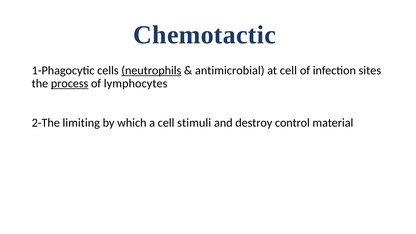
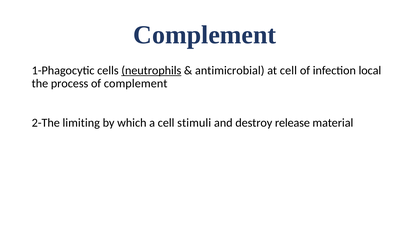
Chemotactic: Chemotactic -> Complement (205, 35)
sites: sites -> local (370, 70)
process underline: present -> none (70, 83)
of lymphocytes: lymphocytes -> complement (136, 83)
control: control -> release (292, 123)
